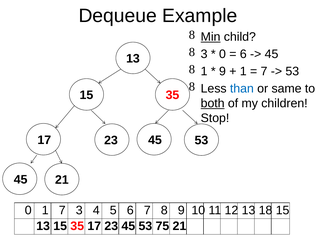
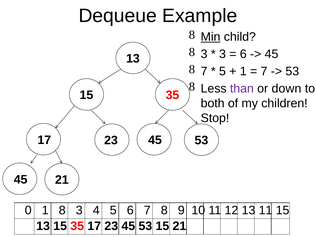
0: 0 -> 3 (222, 54)
1: 1 -> 7 (204, 71)
9: 9 -> 5 (222, 71)
than colour: blue -> purple (242, 89)
same: same -> down (286, 89)
both underline: present -> none (213, 103)
1 7: 7 -> 8 (62, 210)
13 18: 18 -> 11 (266, 210)
53 75: 75 -> 15 (162, 226)
